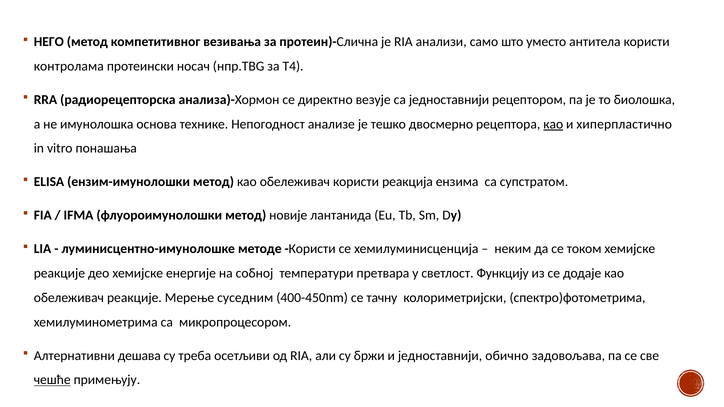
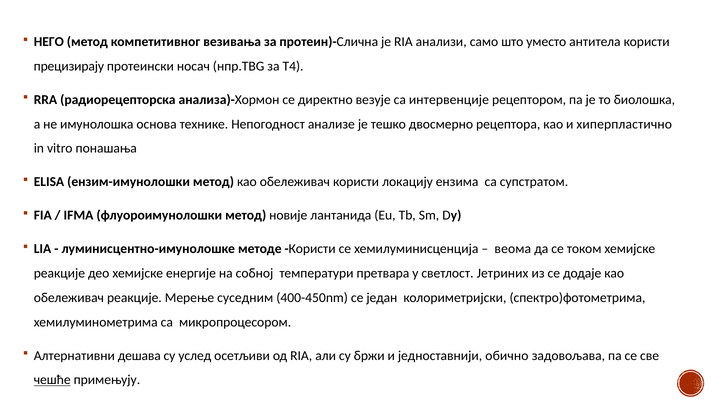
контролама: контролама -> прецизирају (69, 66)
са једноставнији: једноставнији -> интервенције (449, 100)
као underline: present -> none (553, 124)
реакција: реакција -> локацију (407, 182)
неким: неким -> веома (513, 249)
Функцију: Функцију -> Јетриних (503, 273)
тачну: тачну -> један (382, 298)
треба: треба -> услед (195, 356)
